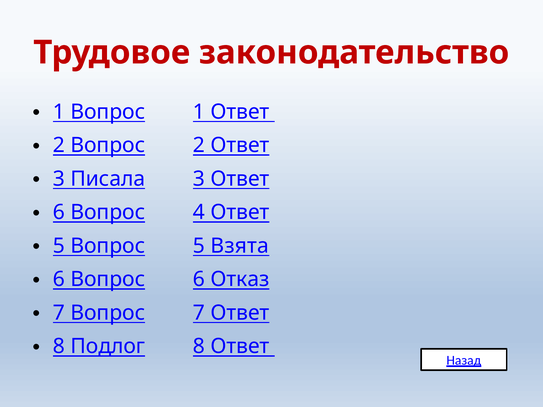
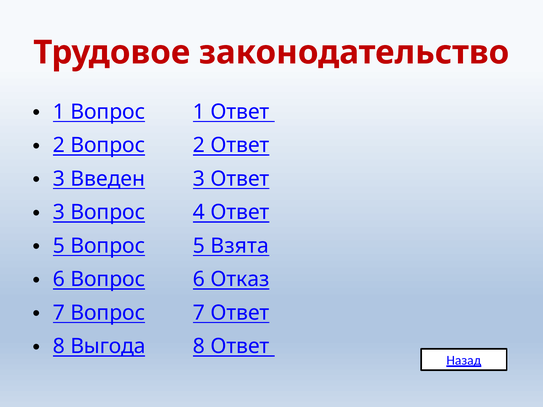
Писала: Писала -> Введен (108, 179)
6: 6 -> 3 (59, 212)
Подлог: Подлог -> Выгода (108, 347)
